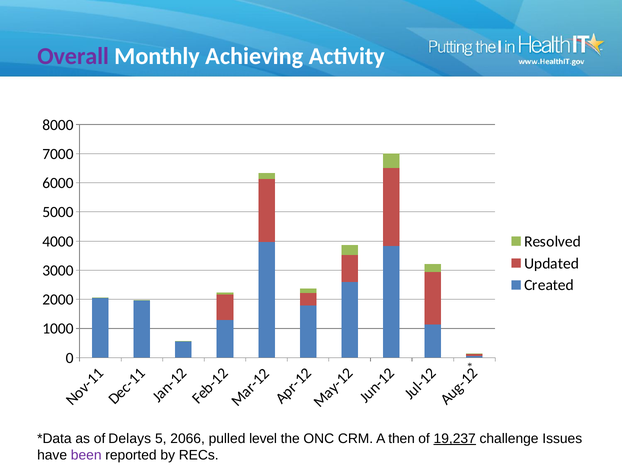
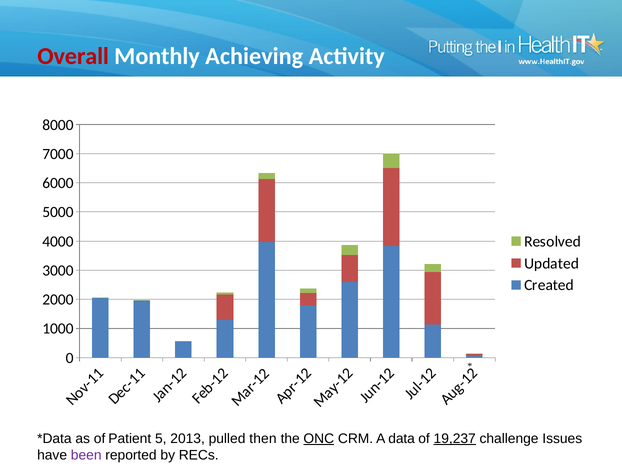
Overall colour: purple -> red (73, 56)
Delays: Delays -> Patient (130, 438)
2066: 2066 -> 2013 (188, 438)
level: level -> then (263, 438)
ONC underline: none -> present (319, 438)
then: then -> data (402, 438)
